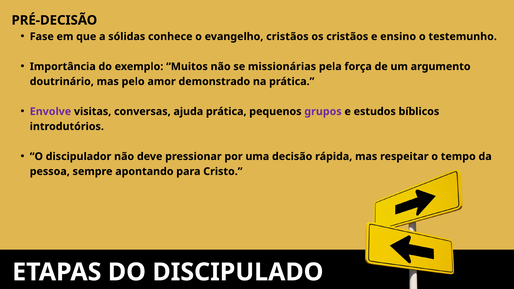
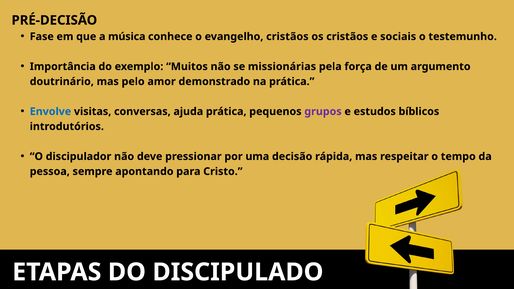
sólidas: sólidas -> música (127, 37)
ensino: ensino -> sociais (398, 37)
Envolve colour: purple -> blue (50, 112)
